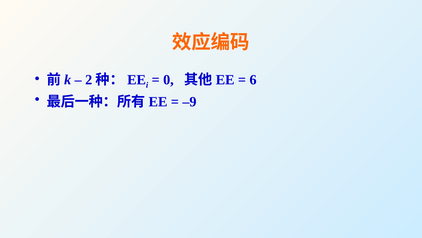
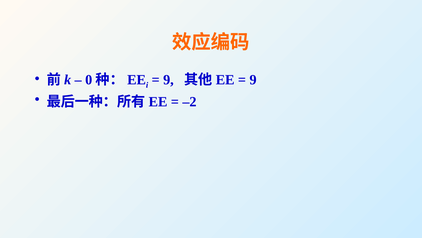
2: 2 -> 0 (89, 80)
0: 0 -> 9 (168, 80)
6: 6 -> 9 (253, 80)
–9: –9 -> –2 (189, 102)
